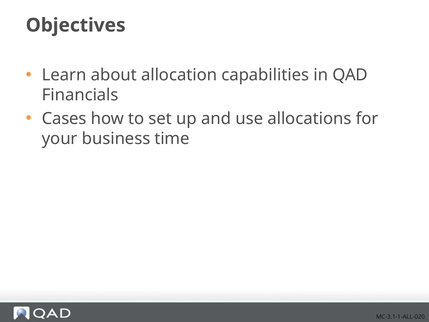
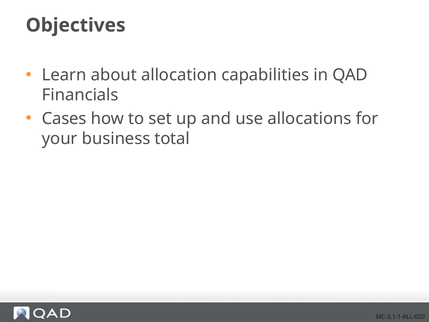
time: time -> total (172, 138)
